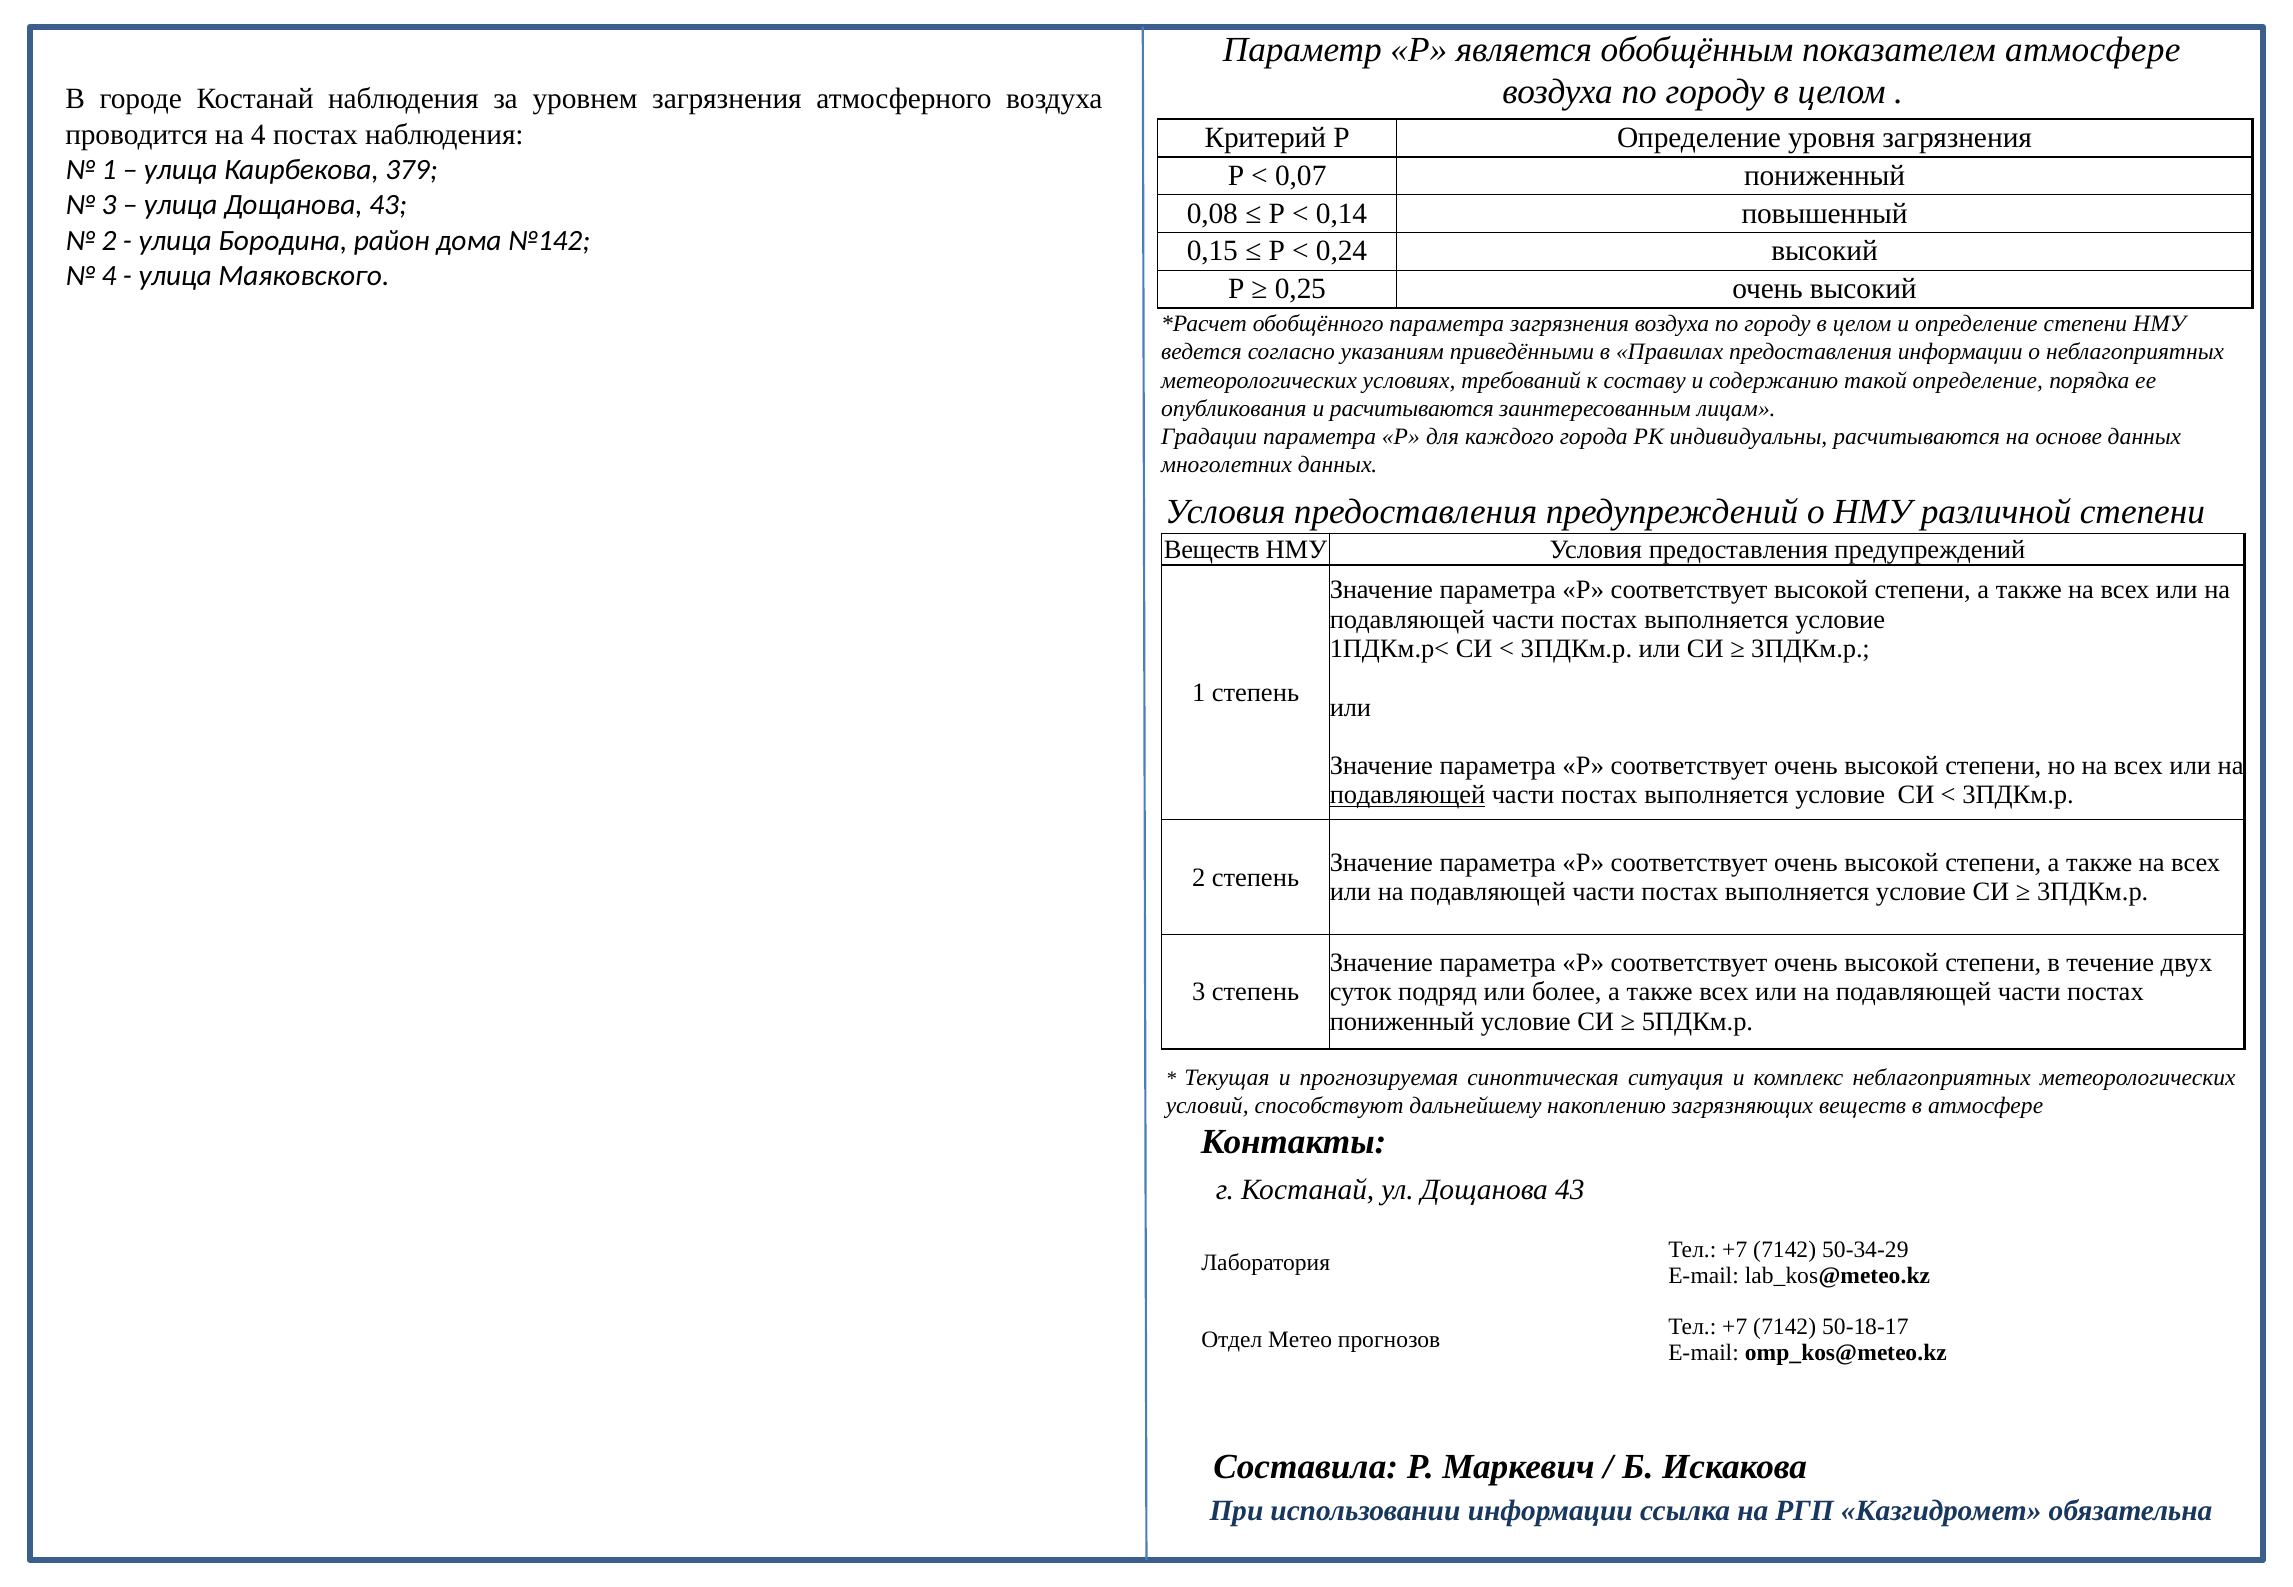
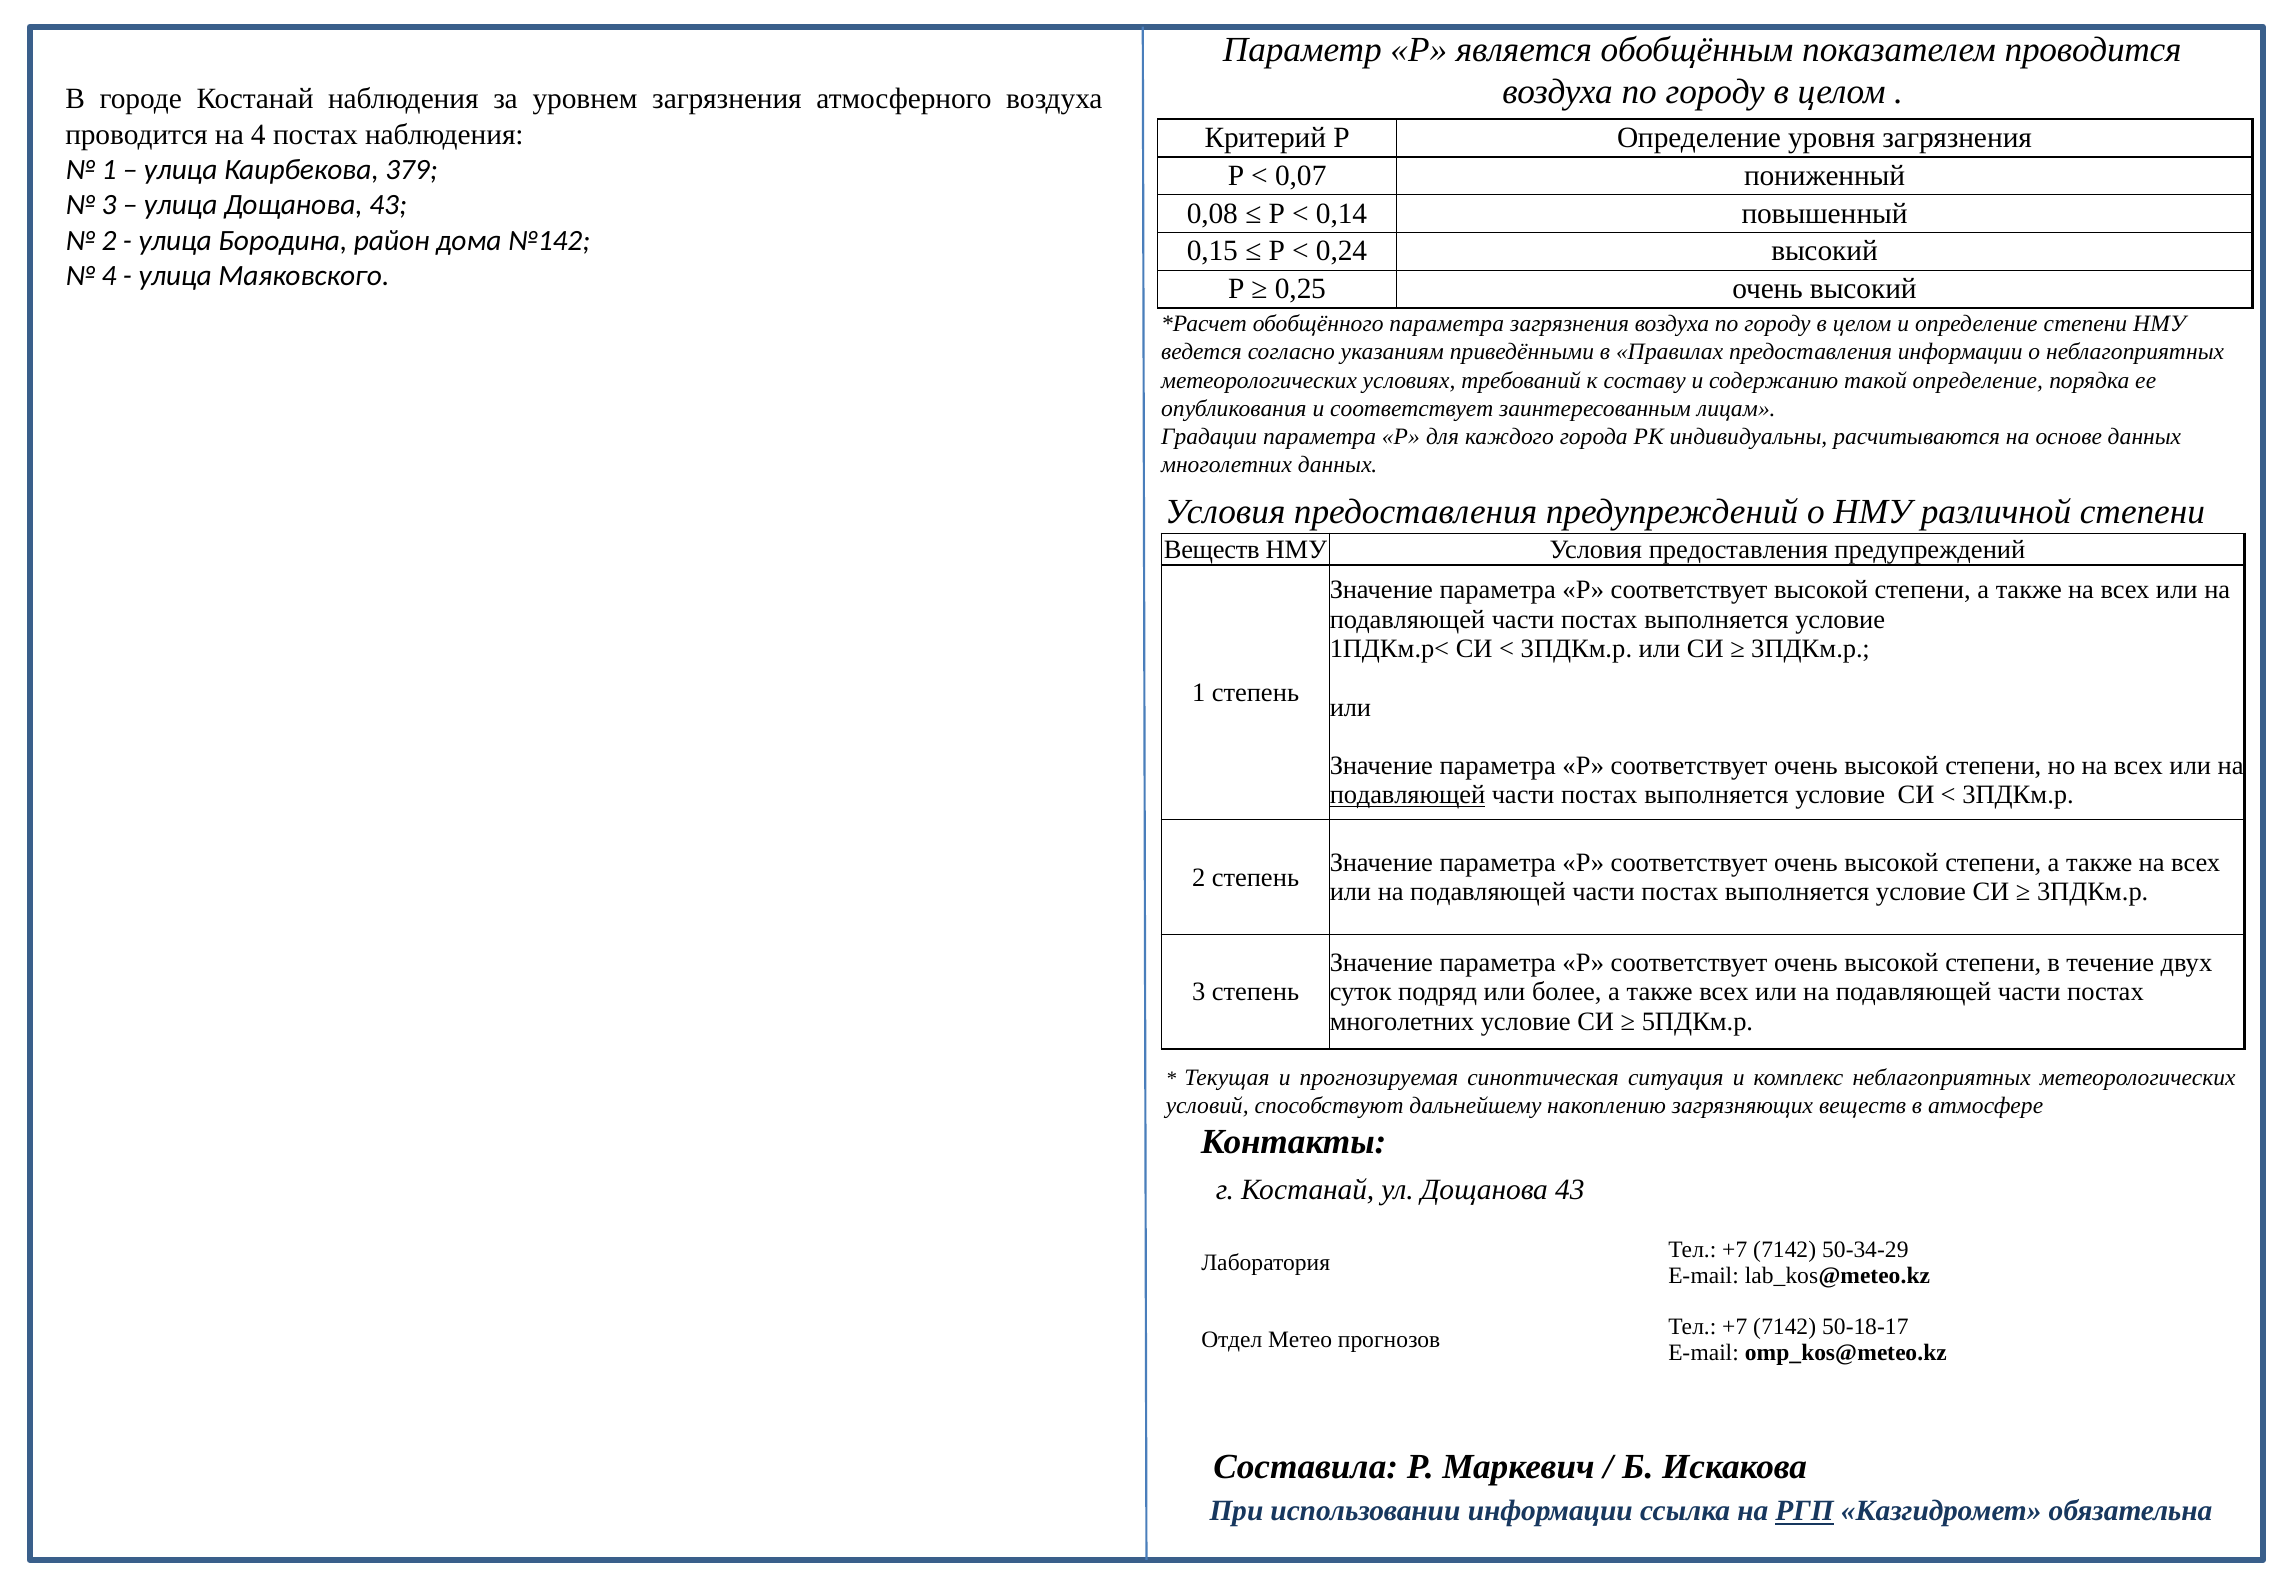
показателем атмосфере: атмосфере -> проводится (2093, 49)
и расчитываются: расчитываются -> соответствует (1412, 409)
пониженный: пониженный -> многолетних (1402, 1022)
РГП underline: none -> present (1805, 1512)
